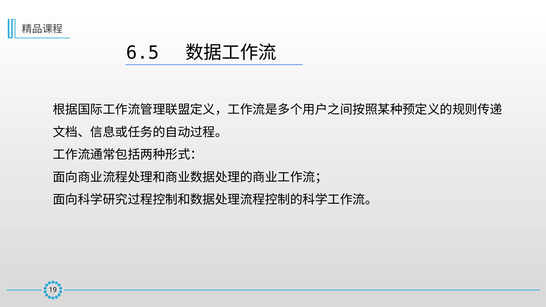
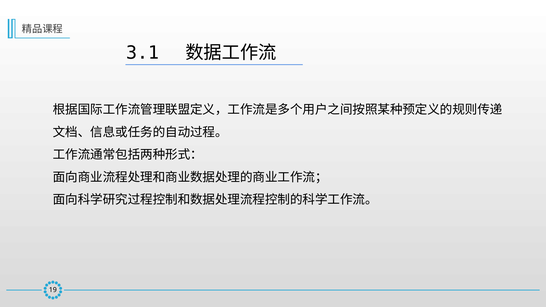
6.5: 6.5 -> 3.1 (143, 53)
